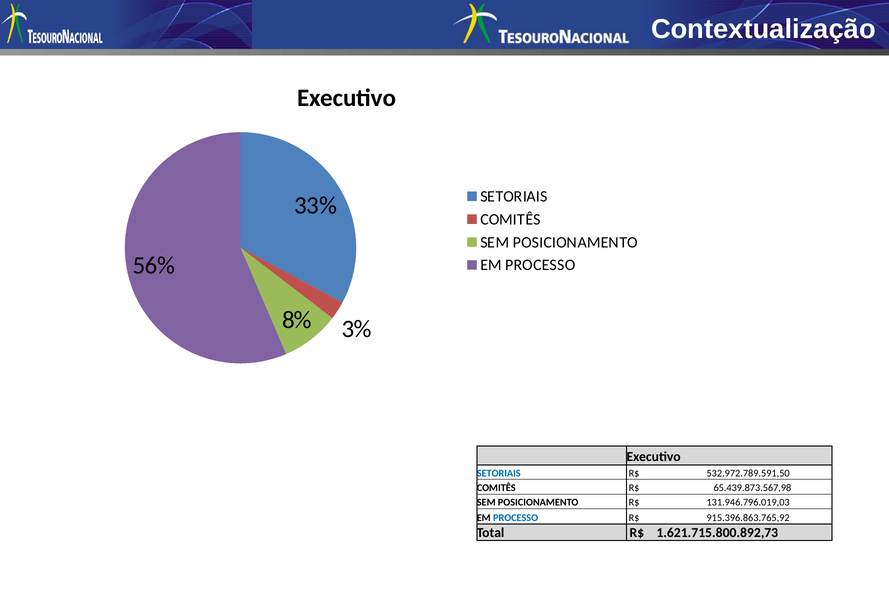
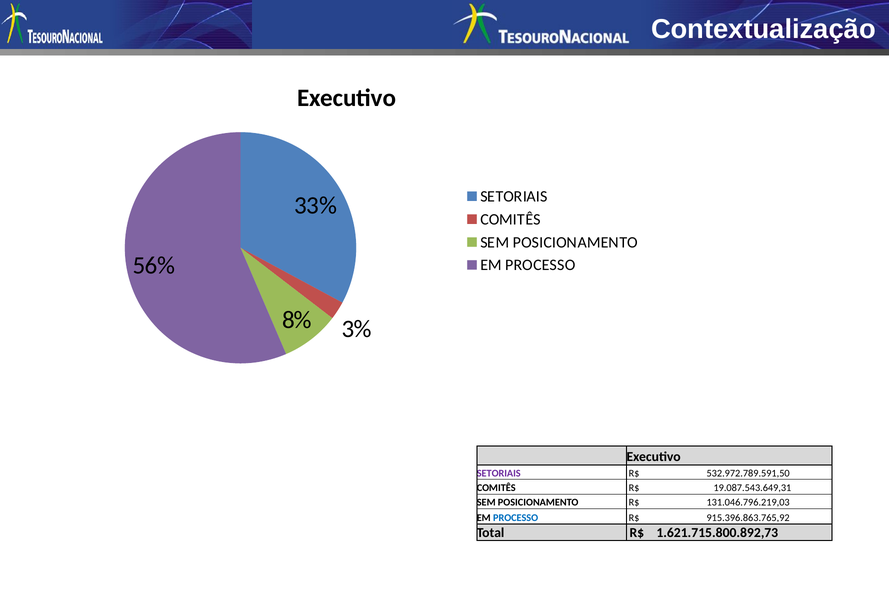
SETORIAIS colour: blue -> purple (499, 474)
65.439.873.567,98: 65.439.873.567,98 -> 19.087.543.649,31 (752, 488)
131.946.796.019,03: 131.946.796.019,03 -> 131.046.796.219,03 (748, 503)
